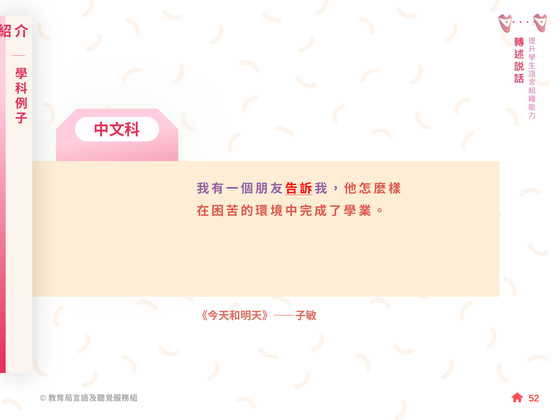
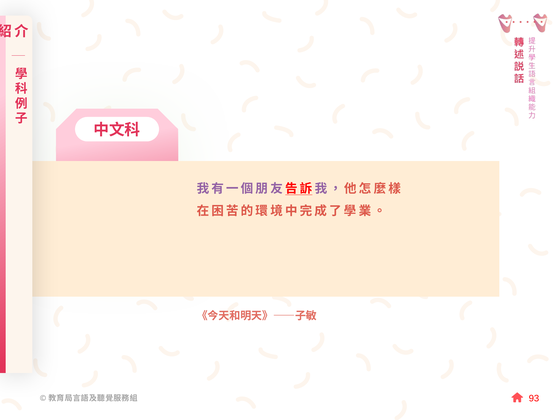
52: 52 -> 93 (534, 398)
